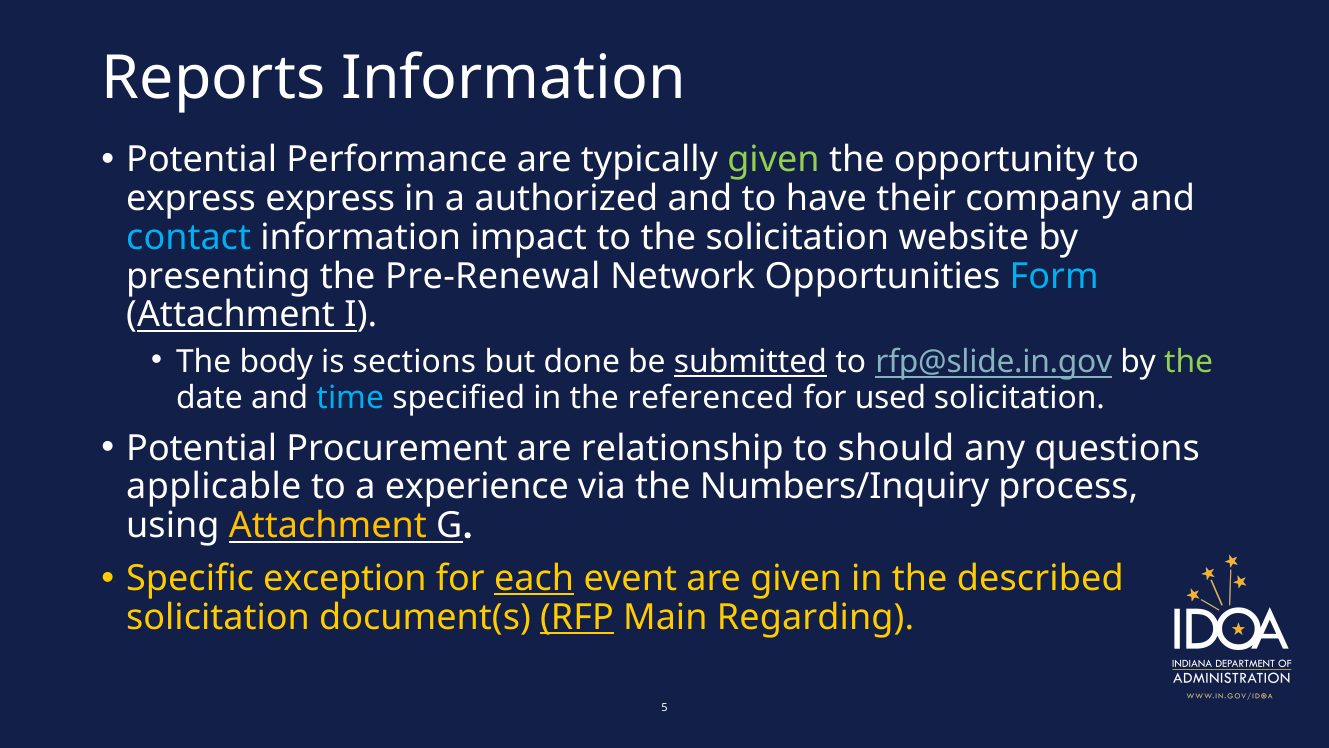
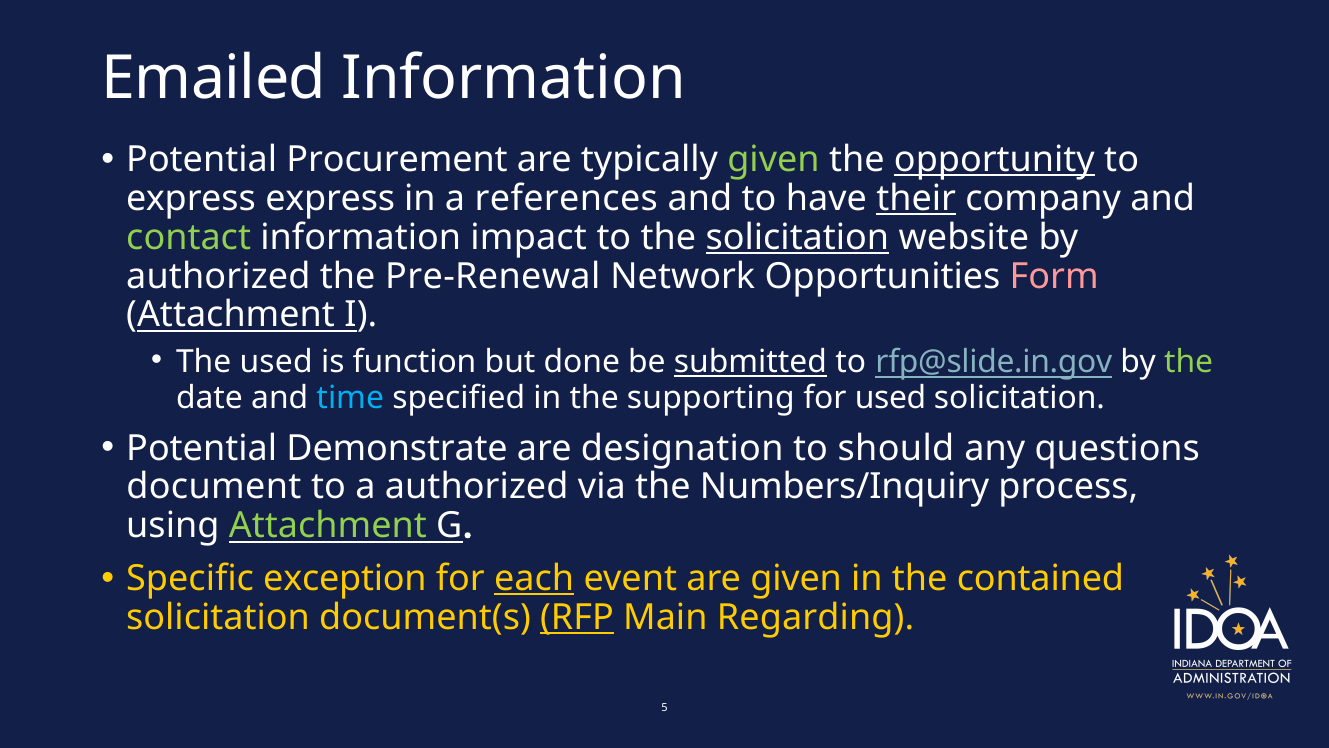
Reports: Reports -> Emailed (214, 79)
Performance: Performance -> Procurement (397, 159)
opportunity underline: none -> present (994, 159)
authorized: authorized -> references (566, 198)
their underline: none -> present (916, 198)
contact colour: light blue -> light green (189, 237)
solicitation underline: none -> present (797, 237)
presenting: presenting -> authorized (218, 276)
Form colour: light blue -> pink (1054, 276)
The body: body -> used (276, 362)
sections: sections -> function (415, 362)
referenced: referenced -> supporting (711, 397)
Procurement: Procurement -> Demonstrate (397, 448)
relationship: relationship -> designation (682, 448)
applicable: applicable -> document (214, 487)
a experience: experience -> authorized (477, 487)
Attachment colour: yellow -> light green (328, 526)
described: described -> contained (1040, 578)
